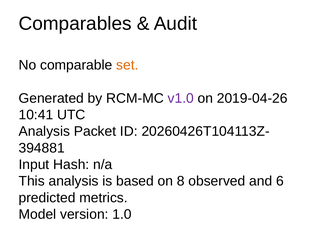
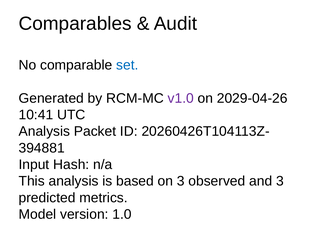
set colour: orange -> blue (127, 65)
2019-04-26: 2019-04-26 -> 2029-04-26 (252, 98)
on 8: 8 -> 3 (181, 181)
and 6: 6 -> 3 (280, 181)
